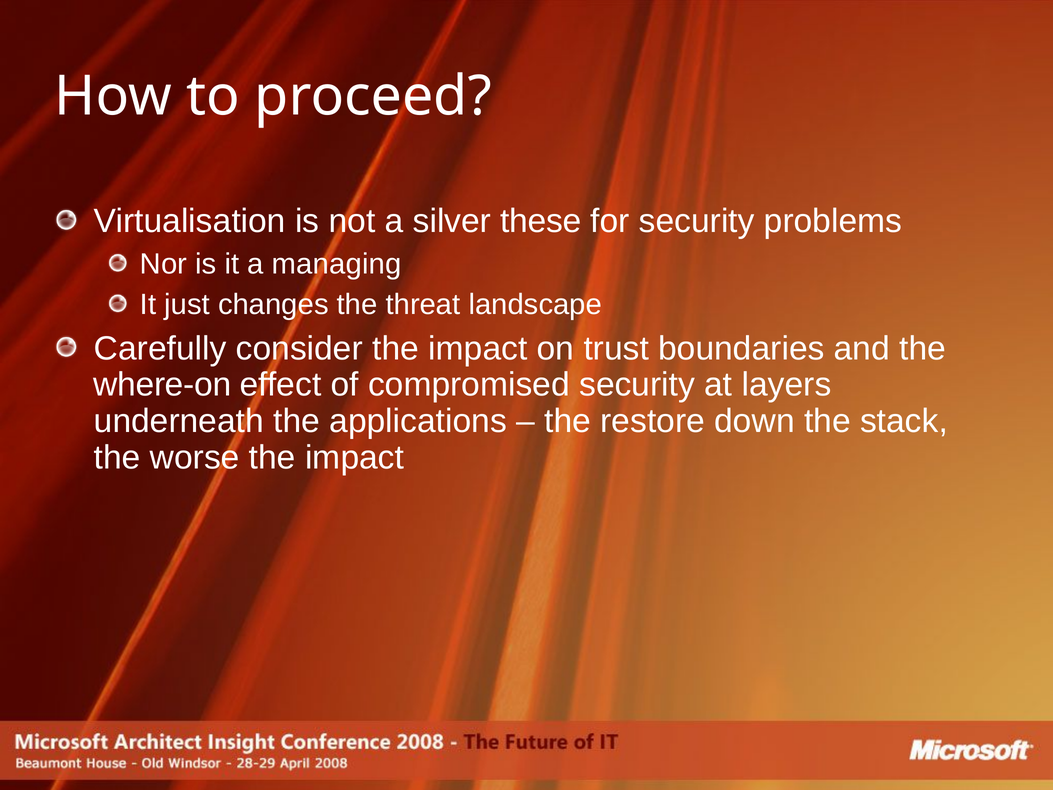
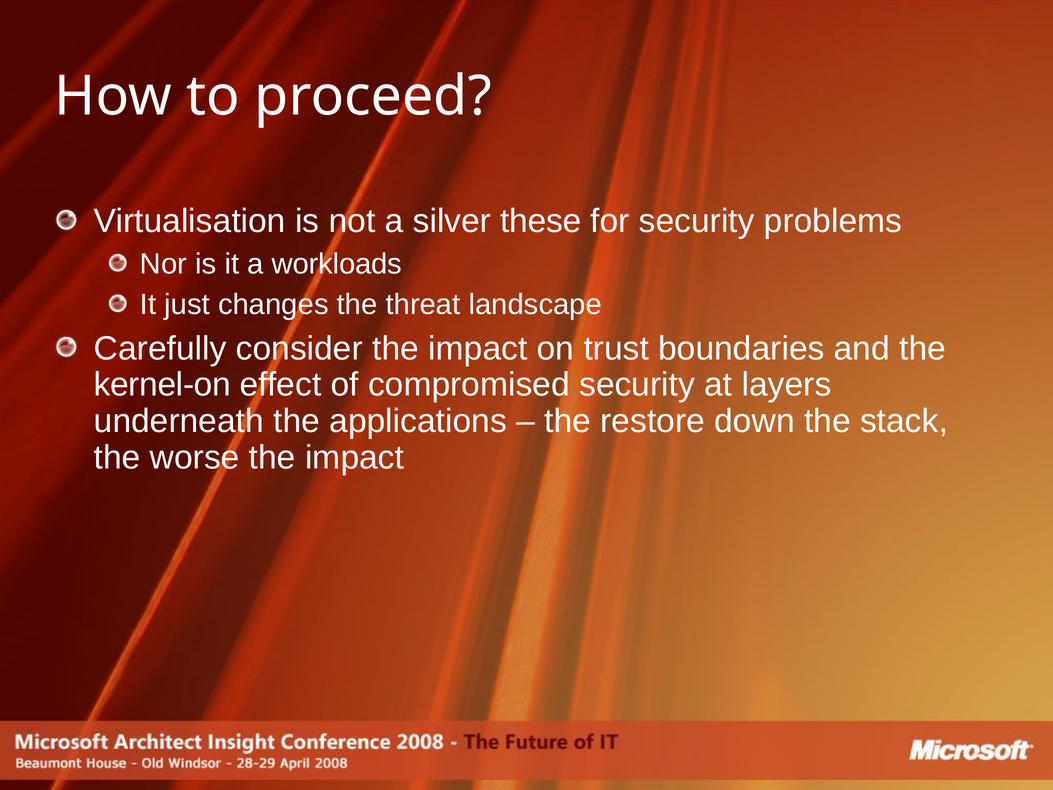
managing: managing -> workloads (337, 264)
where-on: where-on -> kernel-on (162, 385)
